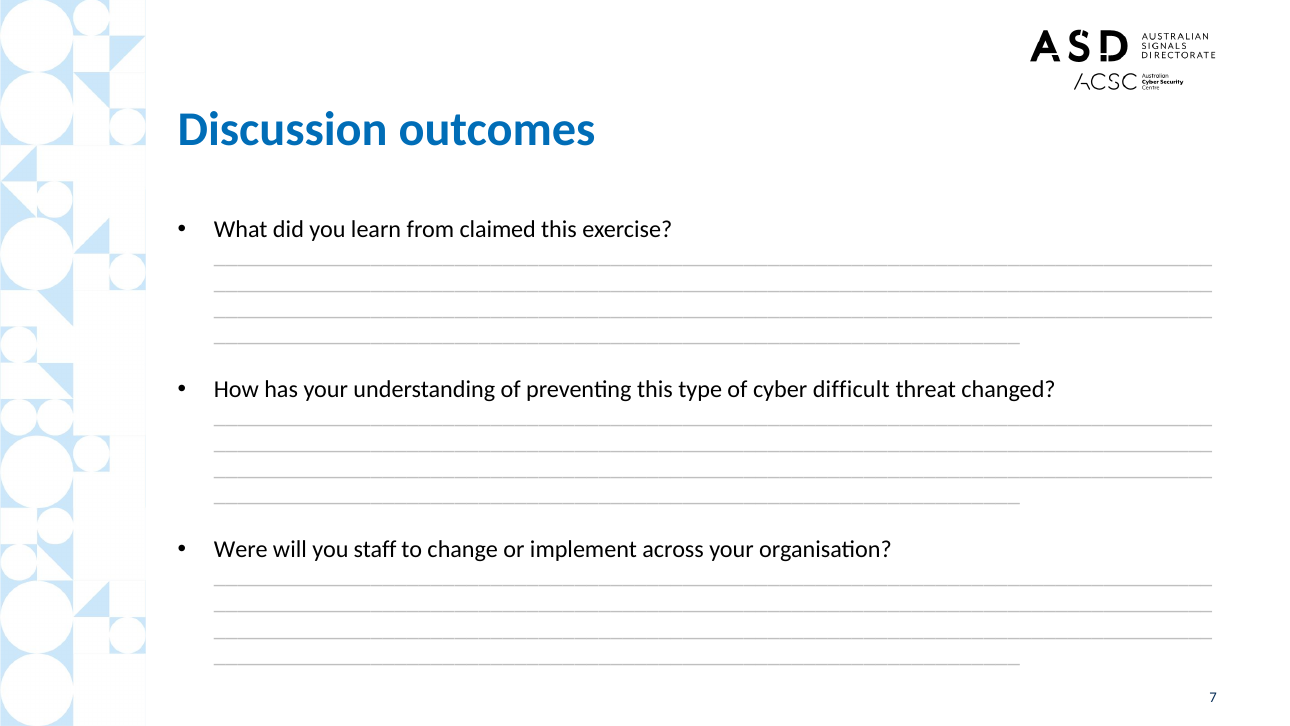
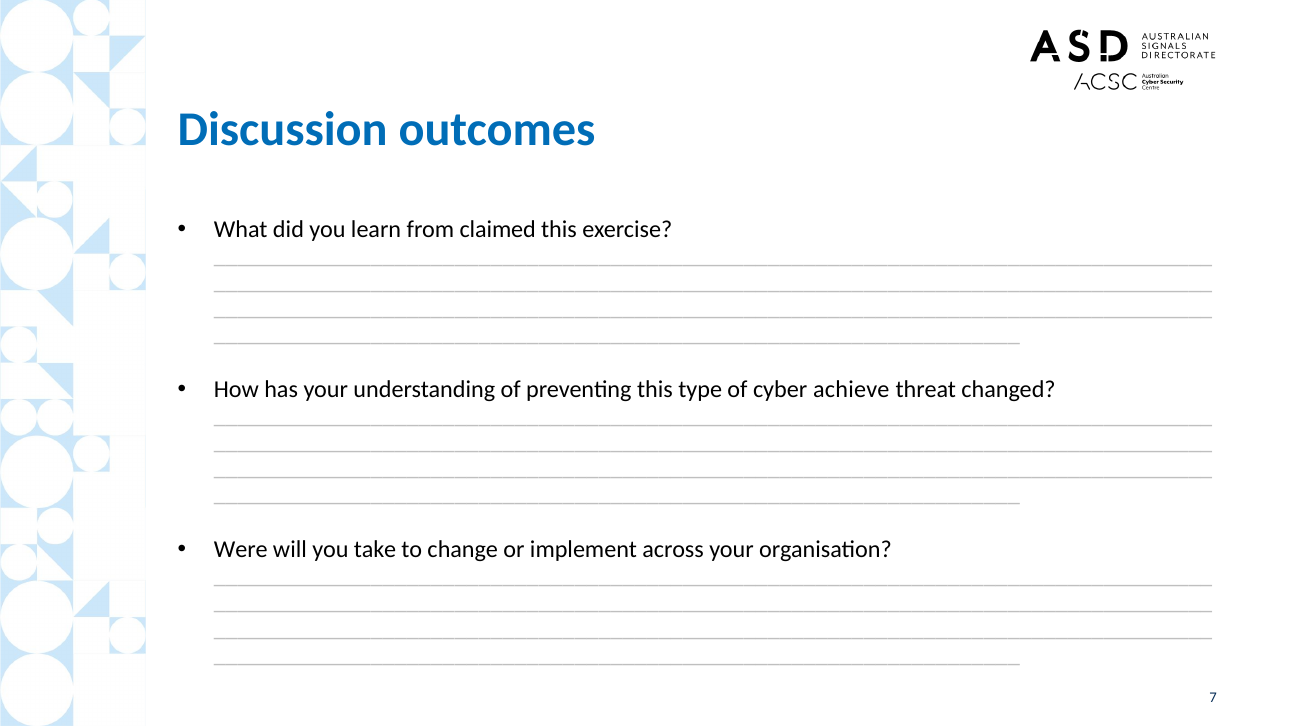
difficult: difficult -> achieve (851, 389)
staff: staff -> take (375, 549)
